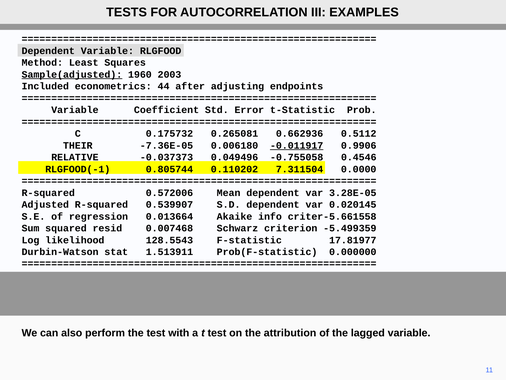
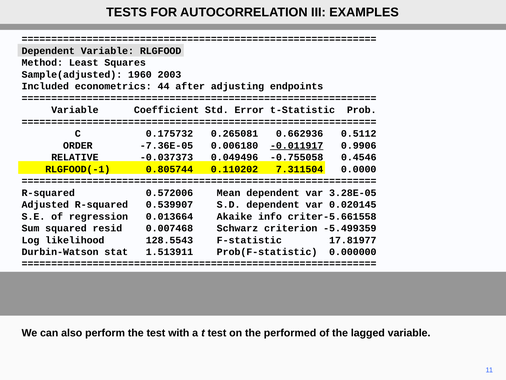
Sample(adjusted underline: present -> none (72, 74)
THEIR: THEIR -> ORDER (78, 145)
attribution: attribution -> performed (290, 332)
